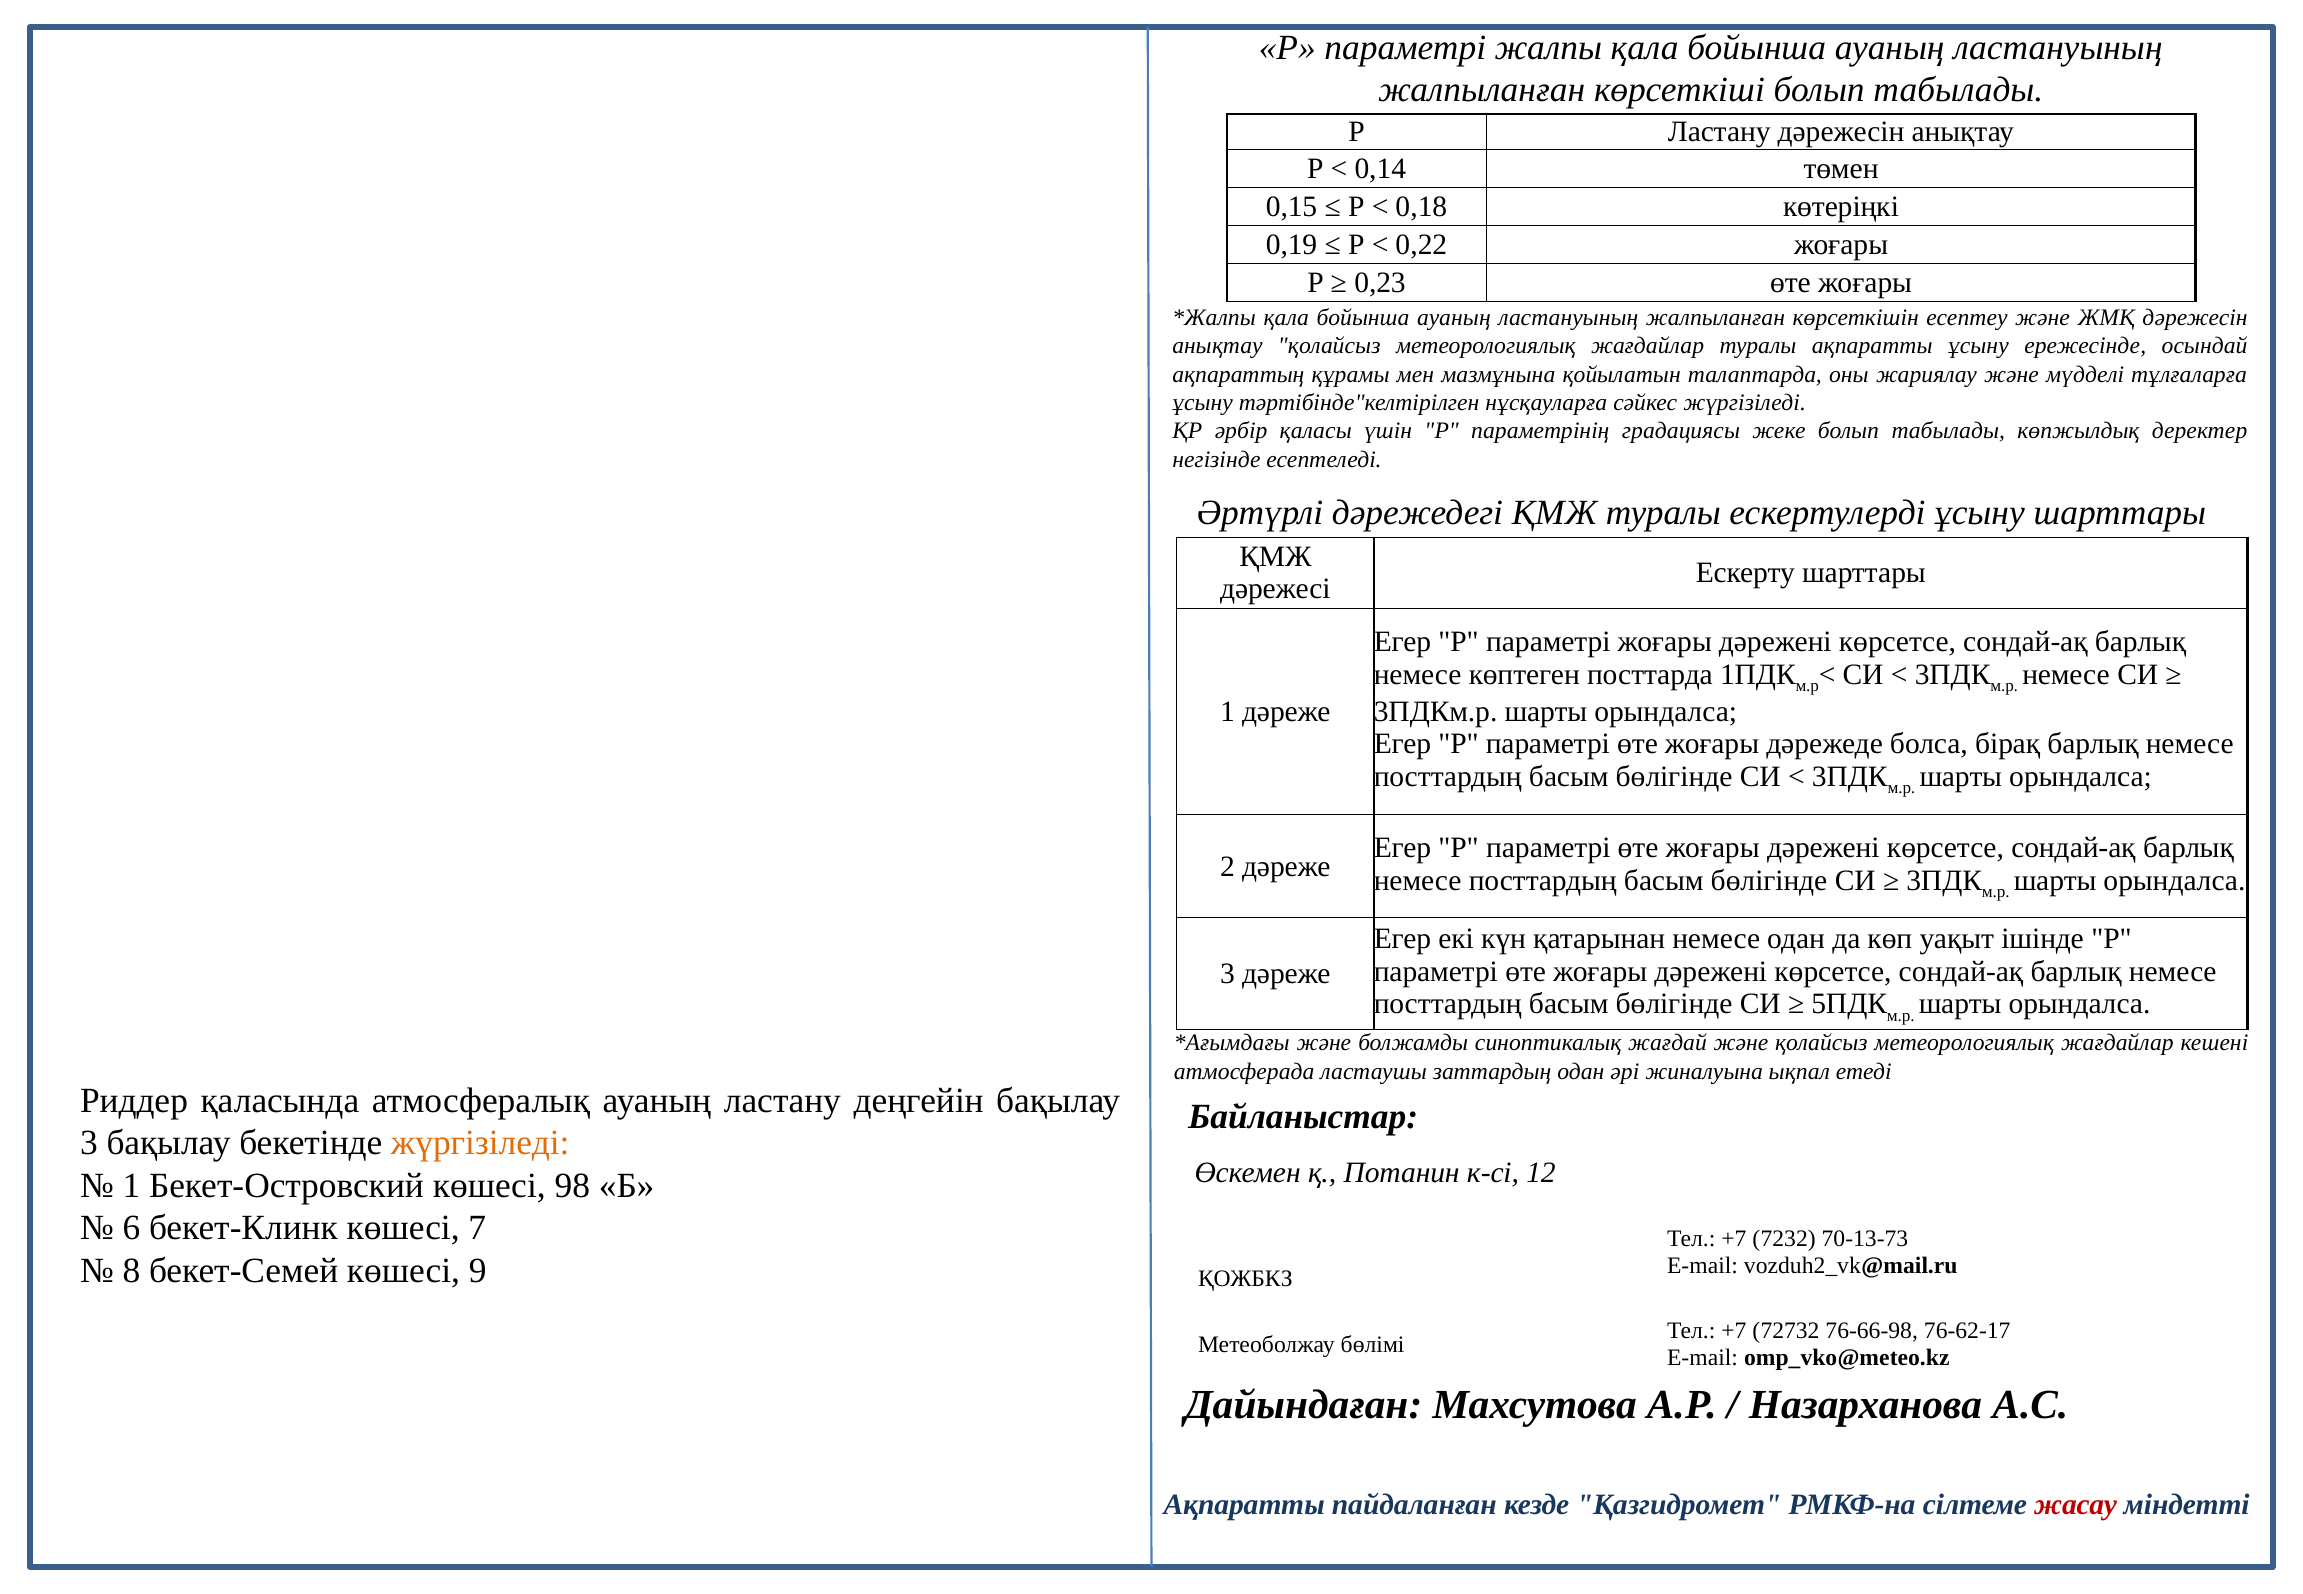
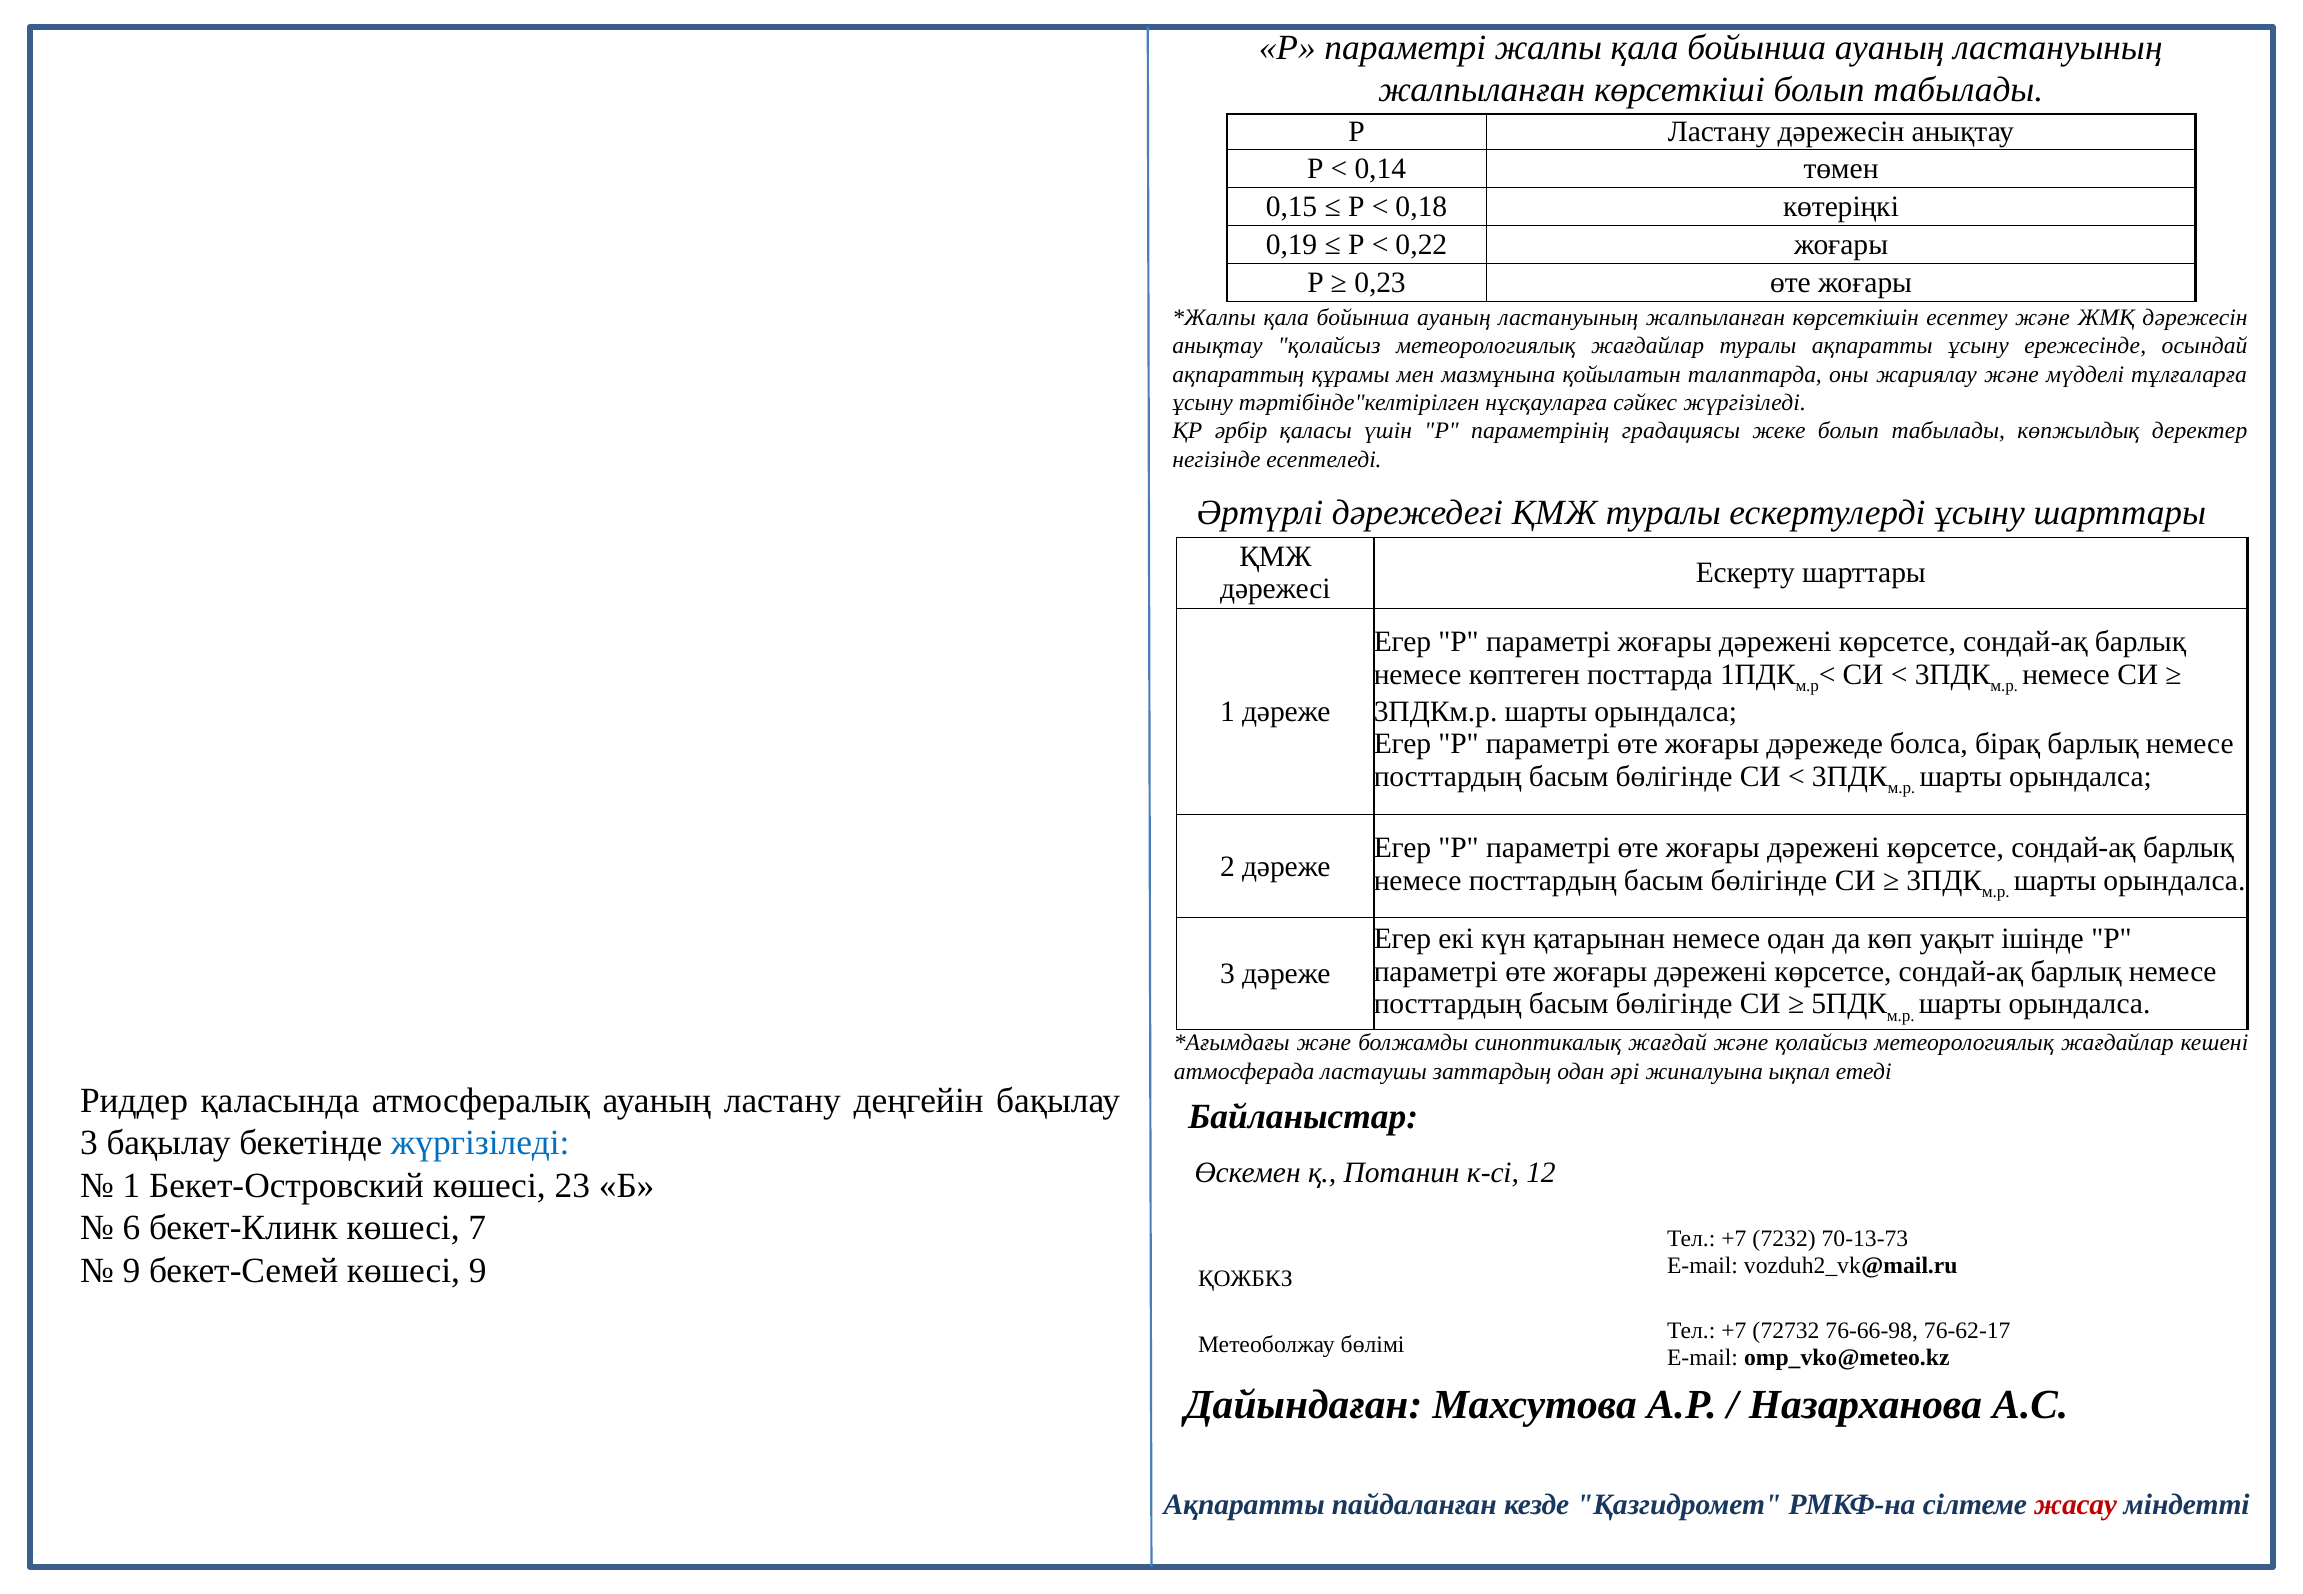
жүргізіледі colour: orange -> blue (480, 1143)
98: 98 -> 23 (572, 1186)
8: 8 -> 9 (131, 1271)
